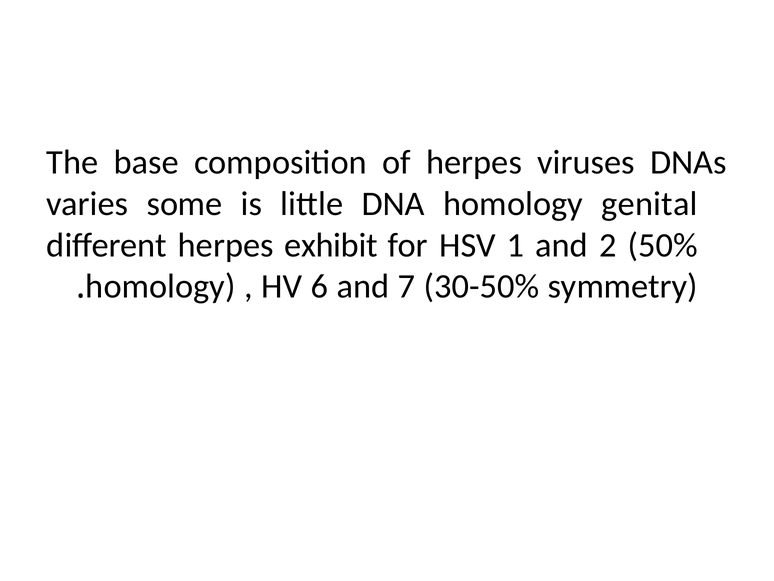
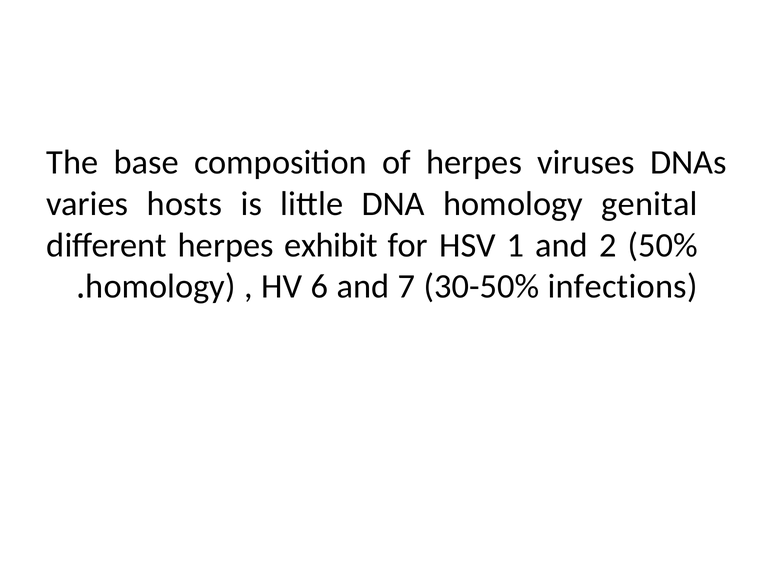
some: some -> hosts (184, 204)
symmetry: symmetry -> infections (623, 286)
